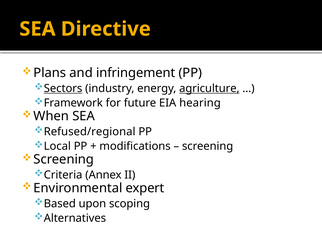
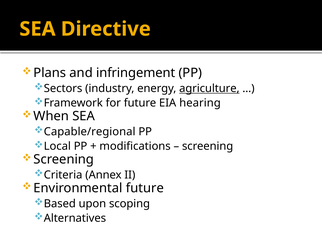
Sectors underline: present -> none (63, 88)
Refused/regional: Refused/regional -> Capable/regional (90, 131)
Environmental expert: expert -> future (145, 188)
